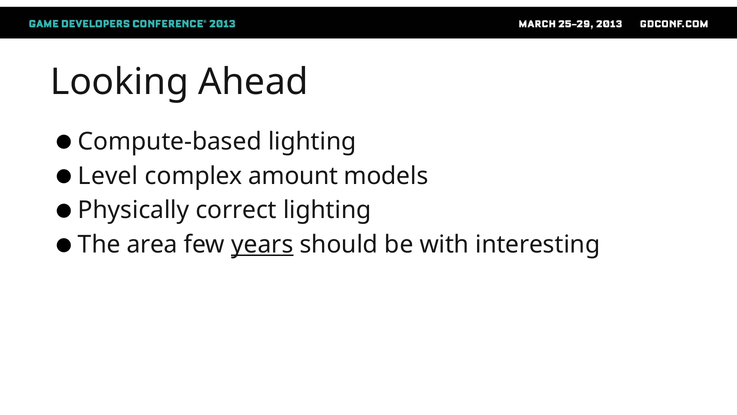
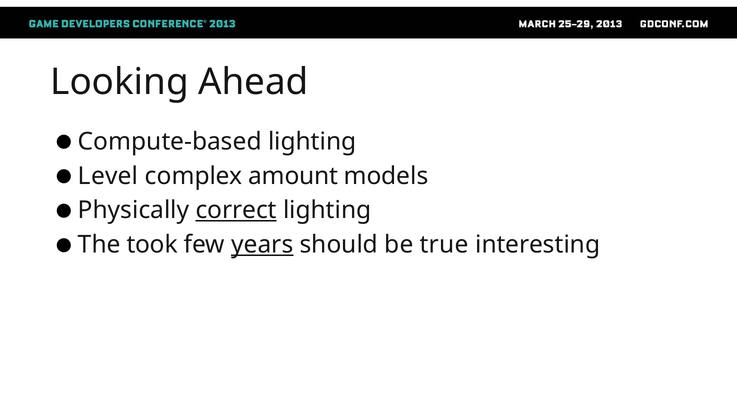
correct underline: none -> present (236, 210)
area: area -> took (152, 245)
with: with -> true (444, 245)
